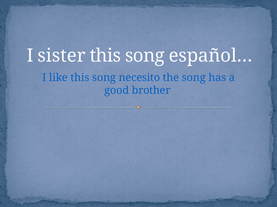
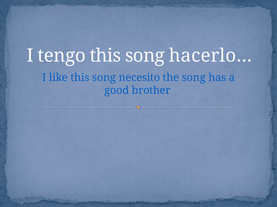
sister: sister -> tengo (62, 56)
español…: español… -> hacerlo… (211, 56)
